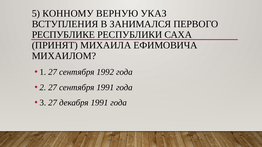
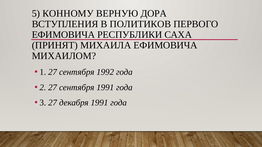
УКАЗ: УКАЗ -> ДОРА (154, 14)
ЗАНИМАЛСЯ: ЗАНИМАЛСЯ -> ПОЛИТИКОВ (140, 24)
РЕСПУБЛИКЕ: РЕСПУБЛИКЕ -> ЕФИМОВИЧА (63, 35)
